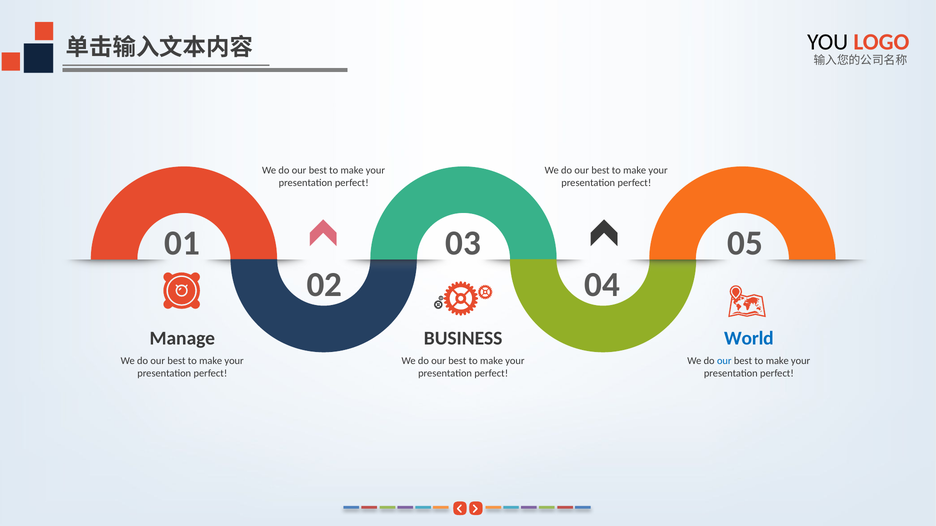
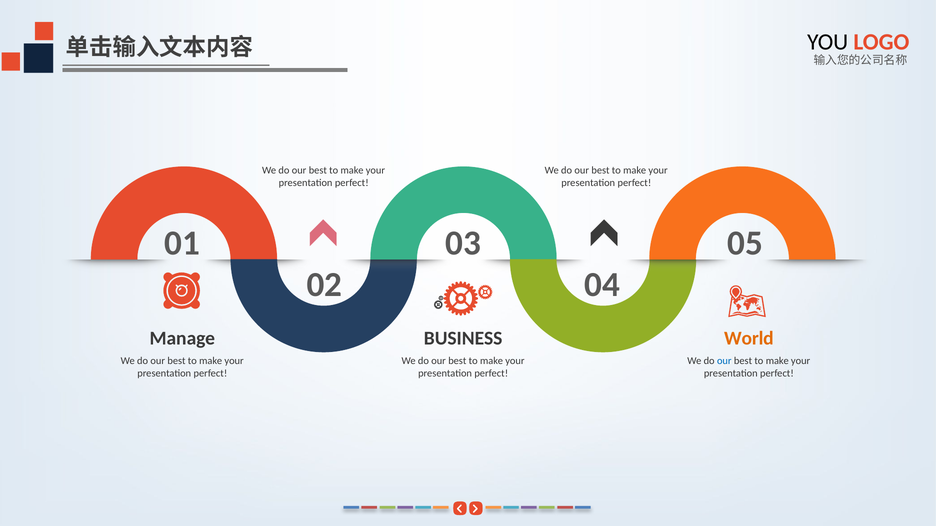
World colour: blue -> orange (749, 339)
